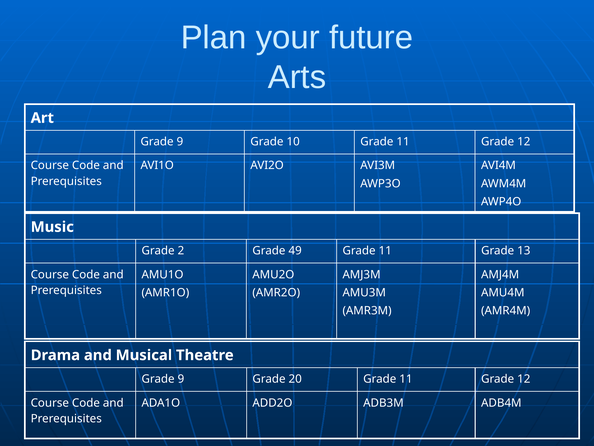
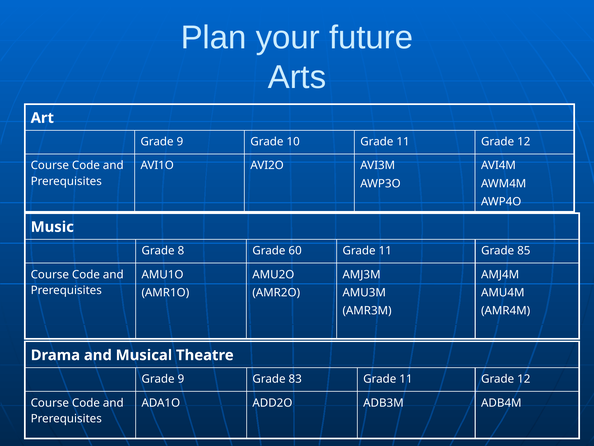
2: 2 -> 8 (181, 250)
49: 49 -> 60 (295, 250)
13: 13 -> 85 (524, 250)
20: 20 -> 83 (295, 379)
